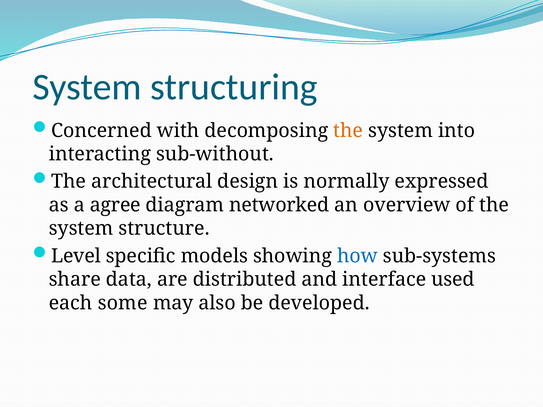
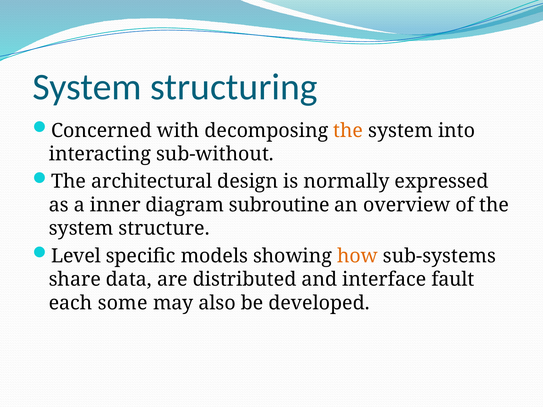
agree: agree -> inner (115, 205)
networked: networked -> subroutine (279, 205)
how colour: blue -> orange (357, 256)
used: used -> fault (453, 280)
